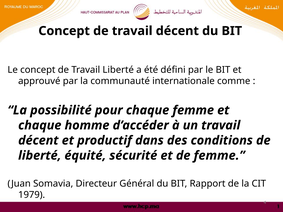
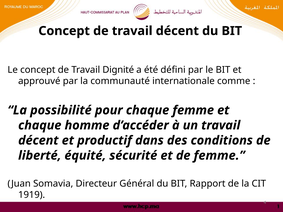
Travail Liberté: Liberté -> Dignité (118, 70)
1979: 1979 -> 1919 (32, 195)
